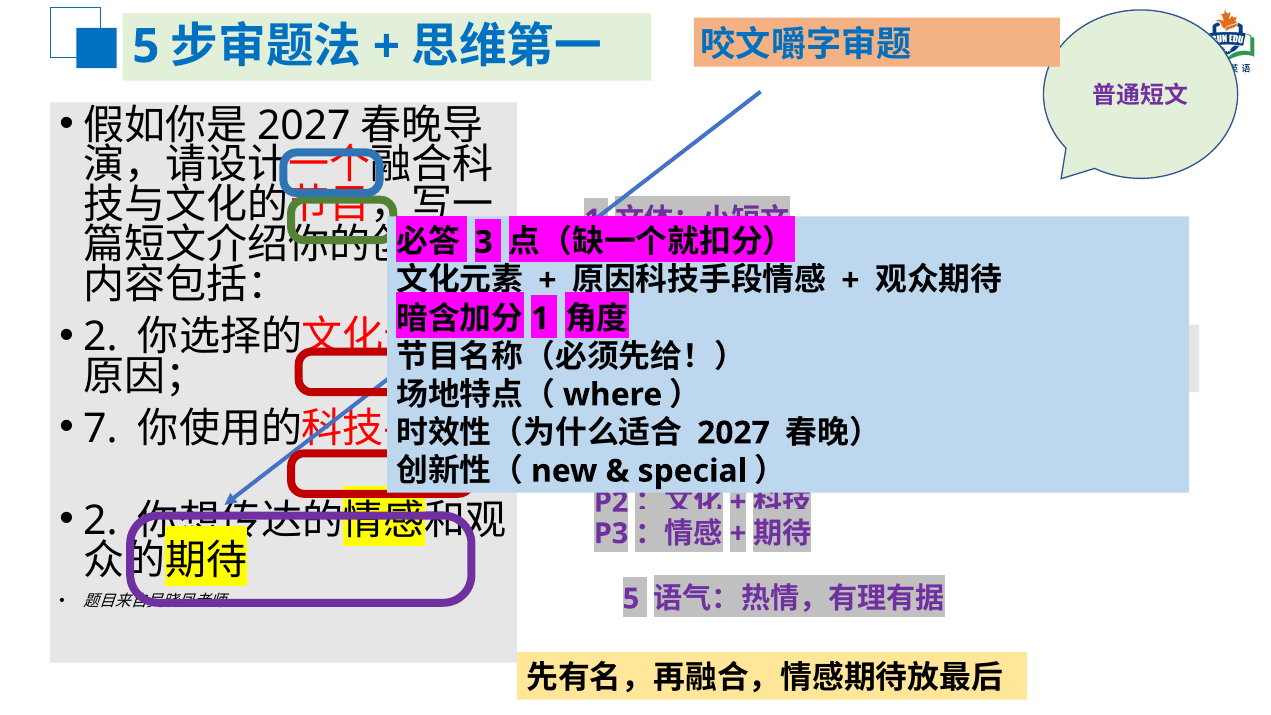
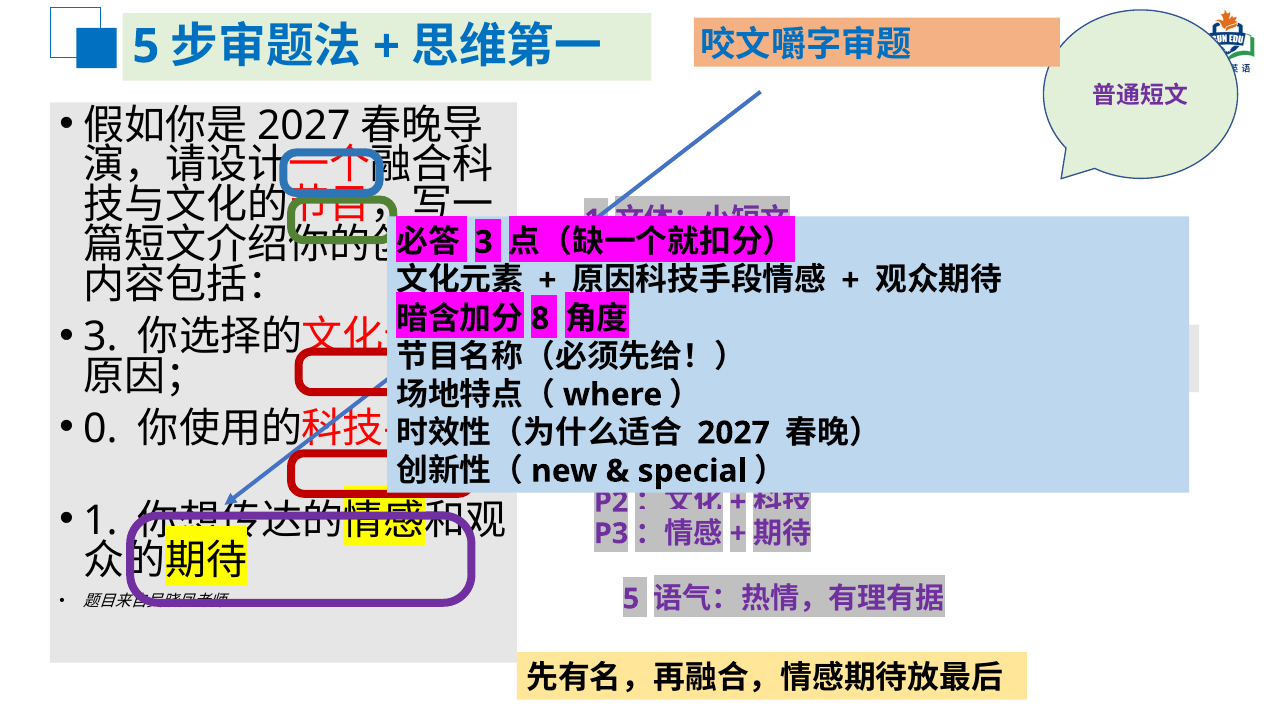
1: 1 -> 8 (540, 319)
2: 2 -> 3 (100, 337)
7: 7 -> 0 (100, 429)
2: 2 -> 1 (100, 521)
